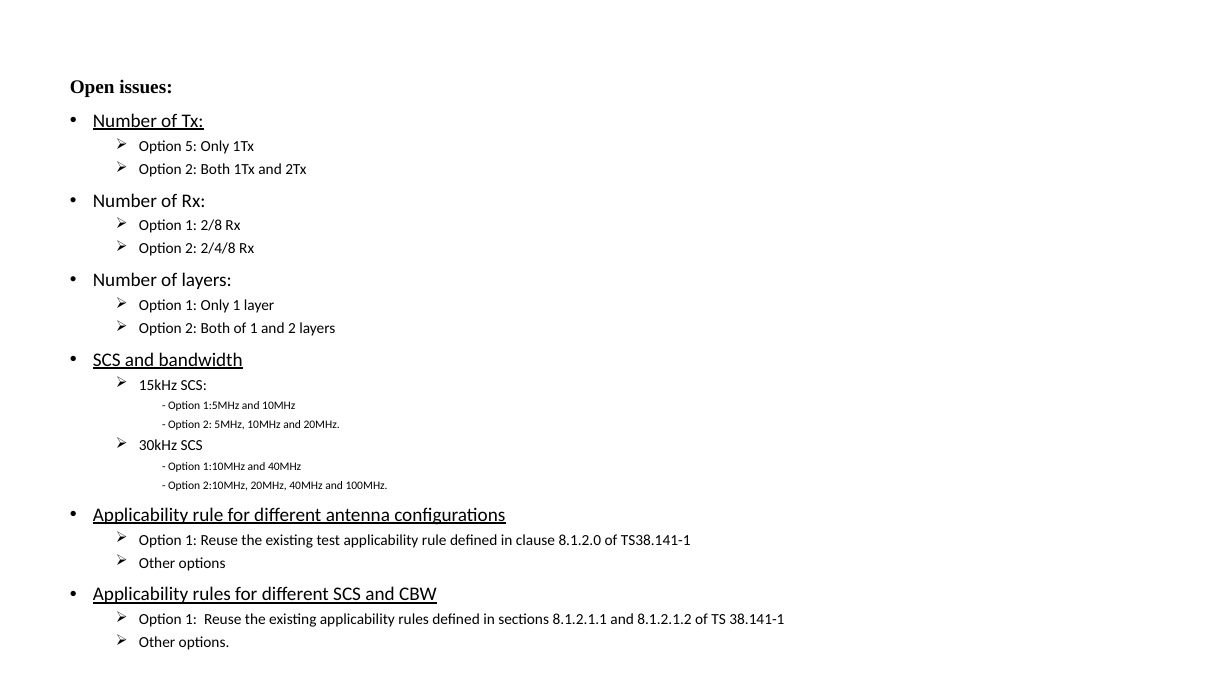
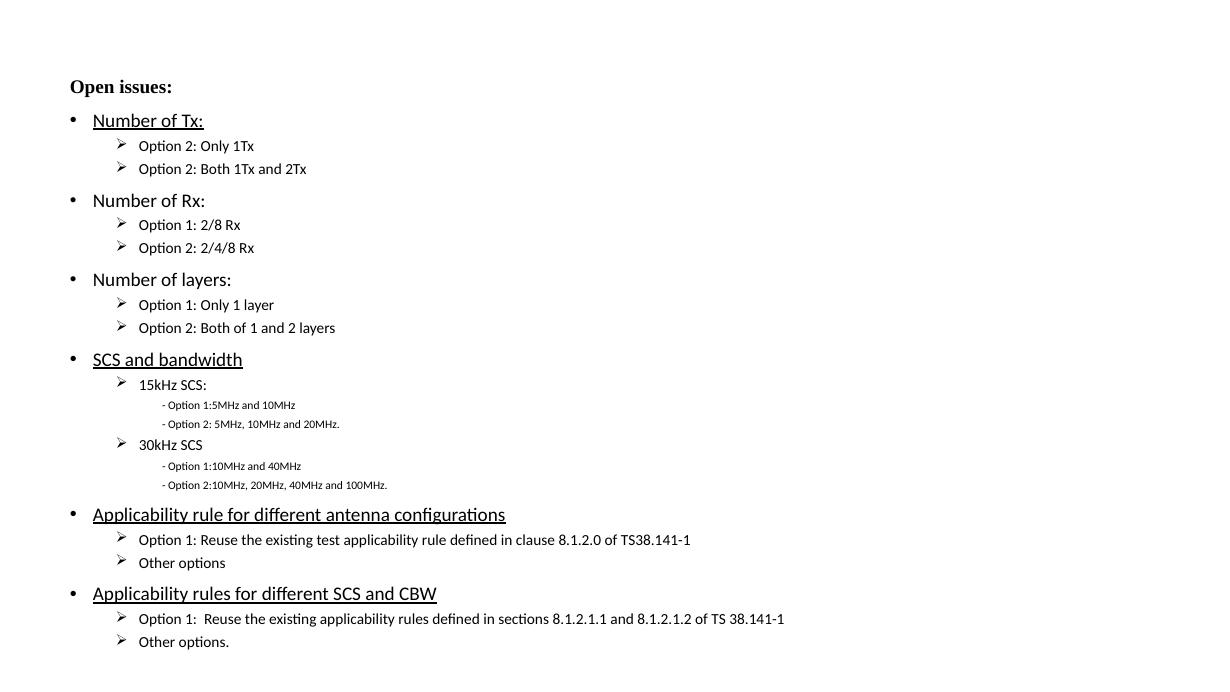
5: 5 -> 2 (191, 146)
